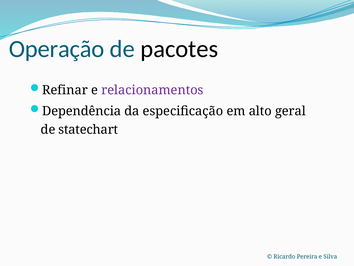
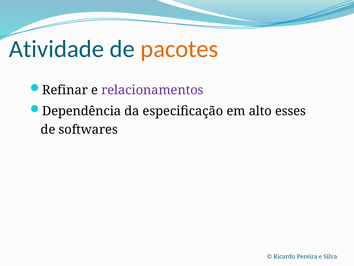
Operação: Operação -> Atividade (56, 49)
pacotes colour: black -> orange (179, 49)
geral: geral -> esses (290, 111)
statechart: statechart -> softwares (88, 129)
